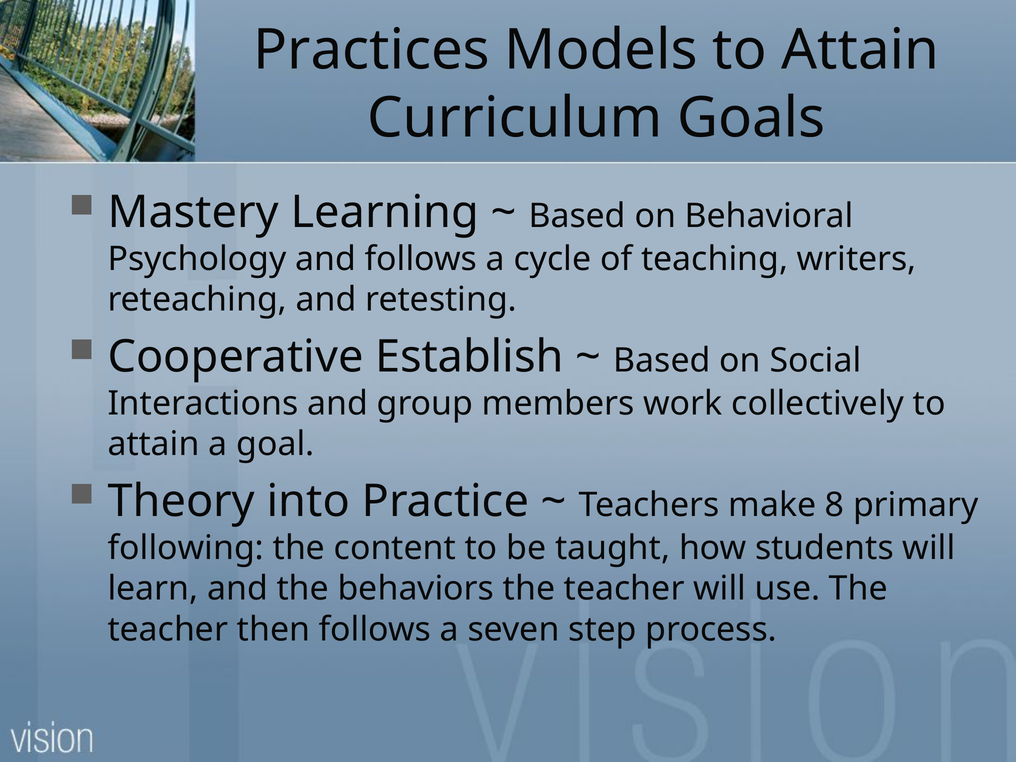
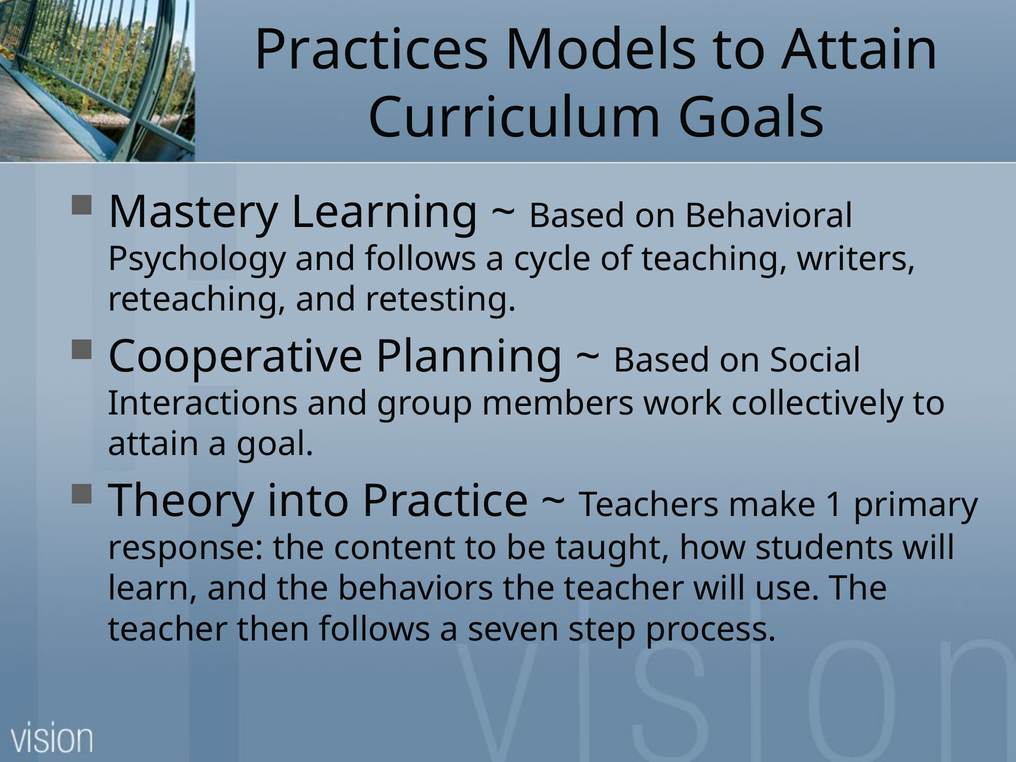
Establish: Establish -> Planning (469, 357)
8: 8 -> 1 (835, 505)
following: following -> response (186, 548)
